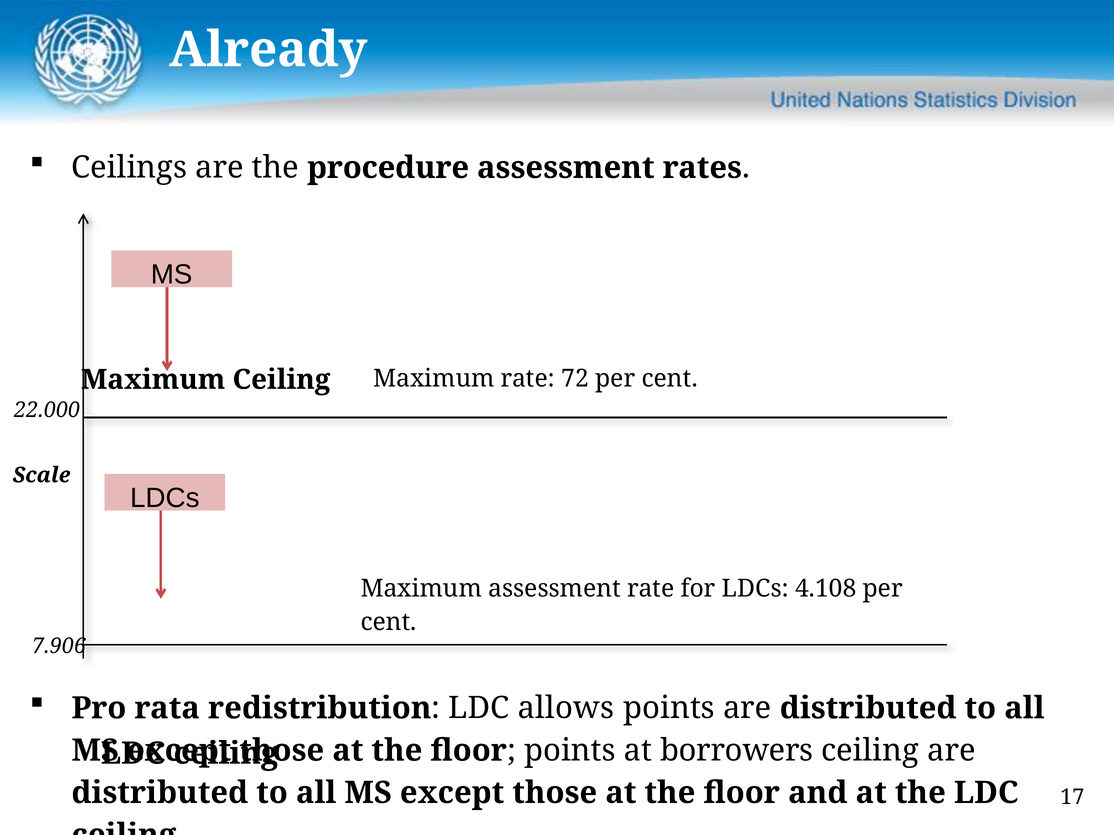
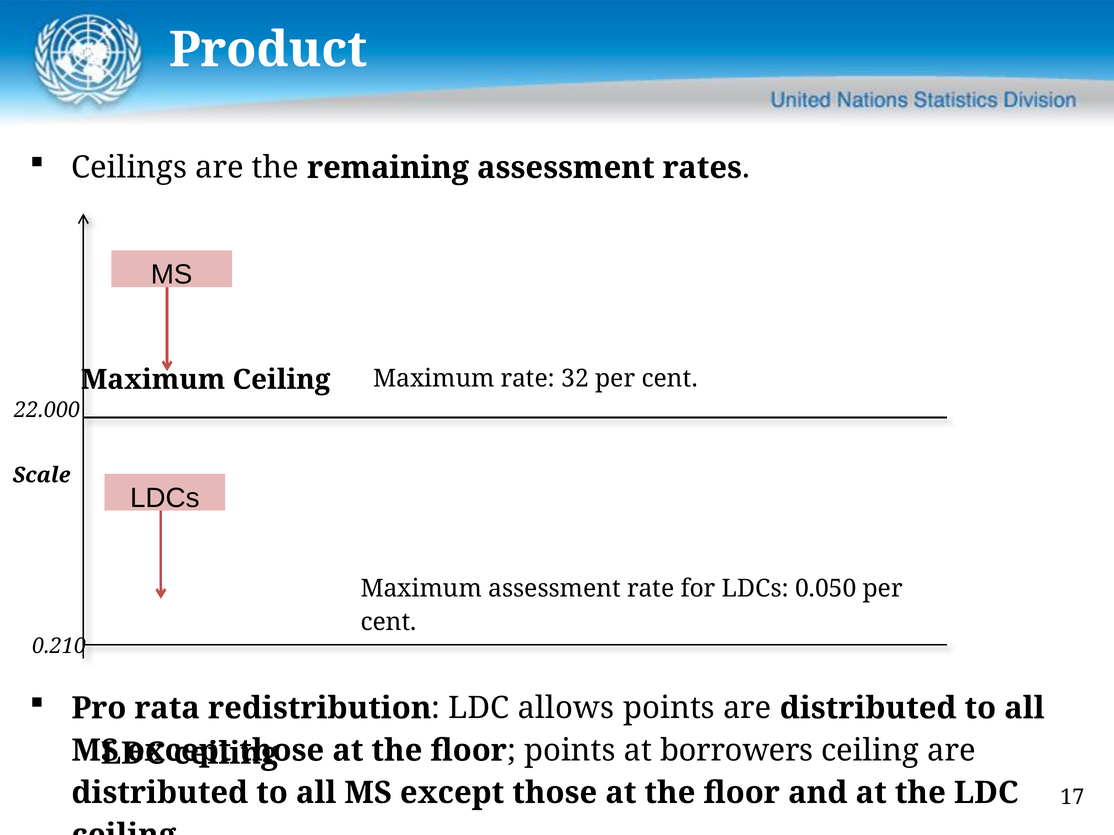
Already: Already -> Product (268, 50)
procedure: procedure -> remaining (388, 168)
72: 72 -> 32 (575, 379)
4.108: 4.108 -> 0.050 (826, 589)
7.906: 7.906 -> 0.210 (59, 646)
